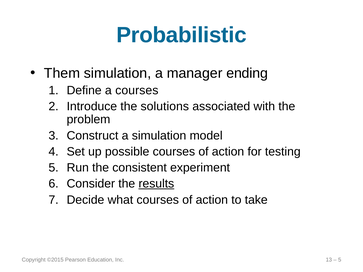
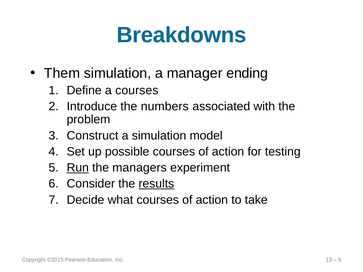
Probabilistic: Probabilistic -> Breakdowns (182, 35)
solutions: solutions -> numbers (165, 106)
Run underline: none -> present (78, 168)
consistent: consistent -> managers (140, 168)
